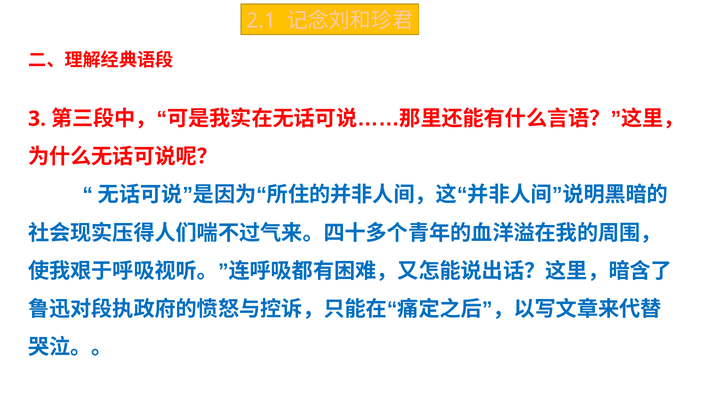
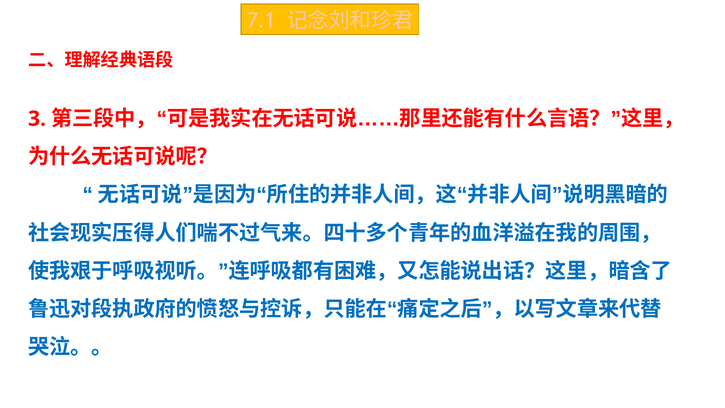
2.1: 2.1 -> 7.1 (261, 21)
